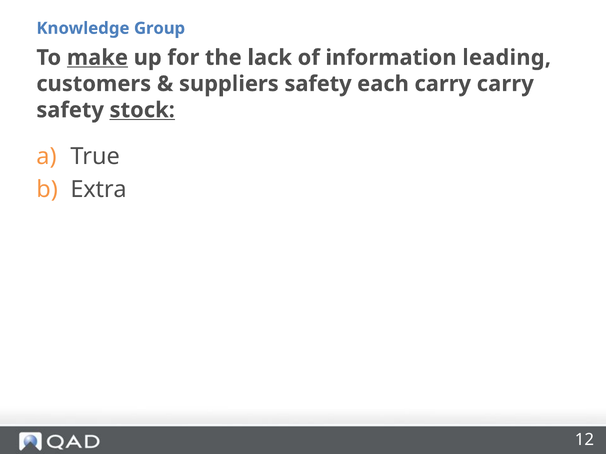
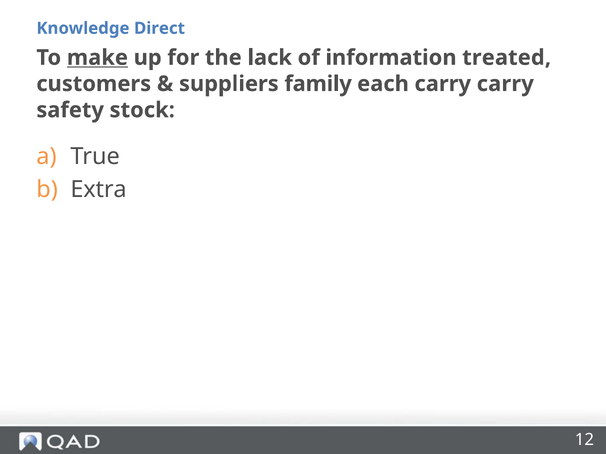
Group: Group -> Direct (159, 28)
leading: leading -> treated (507, 58)
suppliers safety: safety -> family (318, 84)
stock underline: present -> none (142, 110)
